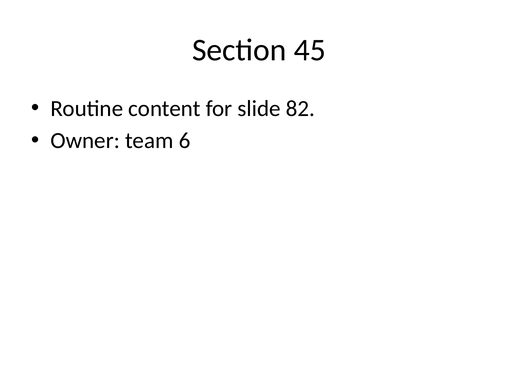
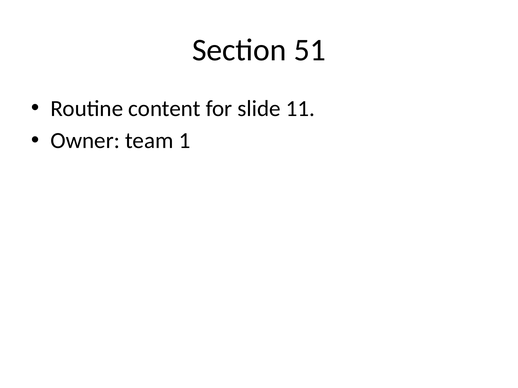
45: 45 -> 51 (310, 50)
82: 82 -> 11 (300, 109)
6: 6 -> 1 (185, 141)
